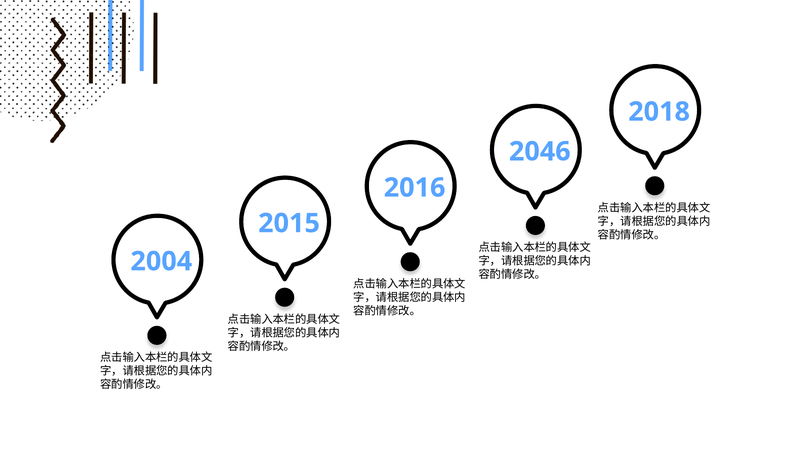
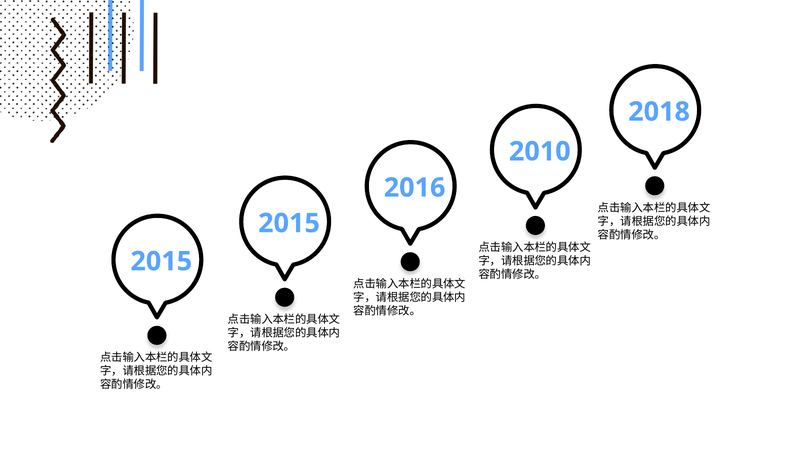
2046: 2046 -> 2010 (540, 152)
2004: 2004 -> 2015 (161, 261)
